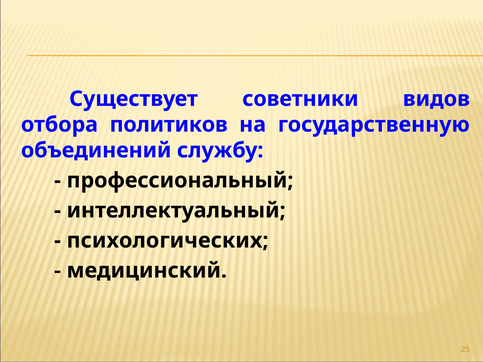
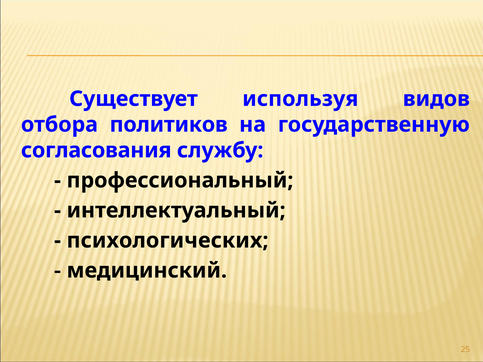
советники: советники -> используя (300, 99)
объединений: объединений -> согласования (96, 150)
